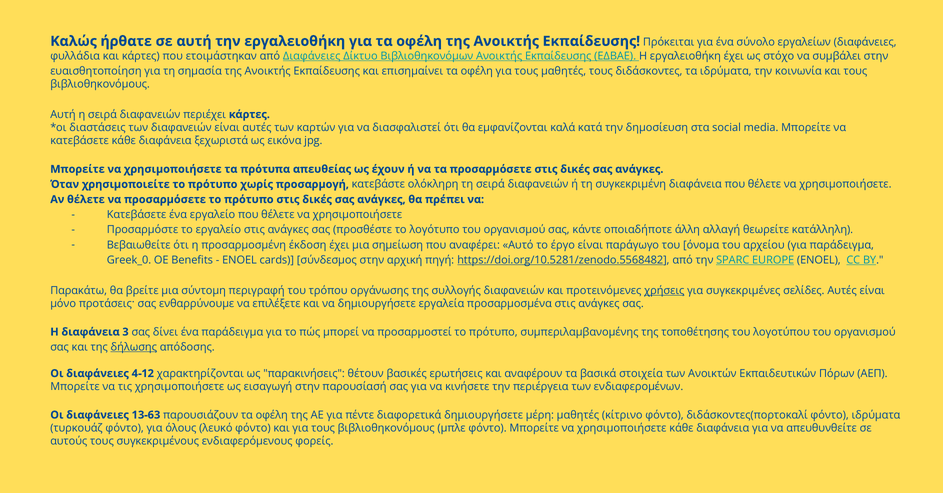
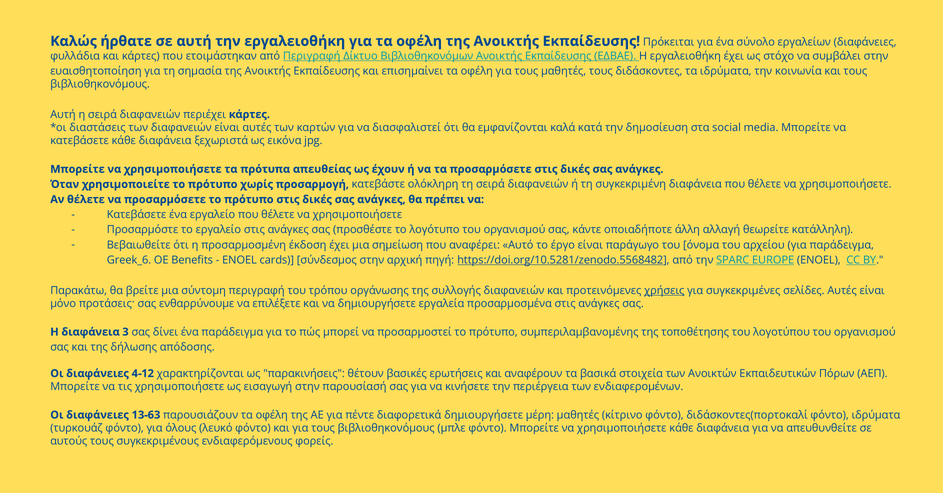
από Διαφάνειες: Διαφάνειες -> Περιγραφή (312, 56)
Greek_0: Greek_0 -> Greek_6 (129, 260)
δήλωσης underline: present -> none (134, 347)
